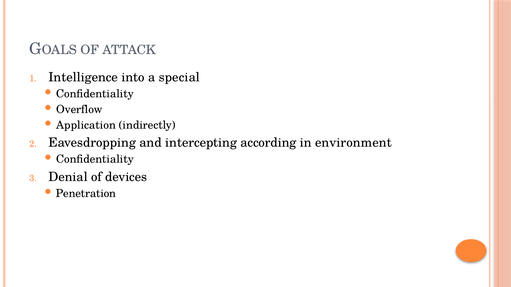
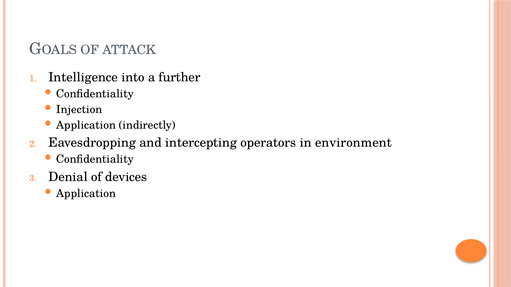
special: special -> further (180, 78)
Overflow: Overflow -> Injection (79, 110)
according: according -> operators (268, 143)
Penetration: Penetration -> Application (86, 194)
